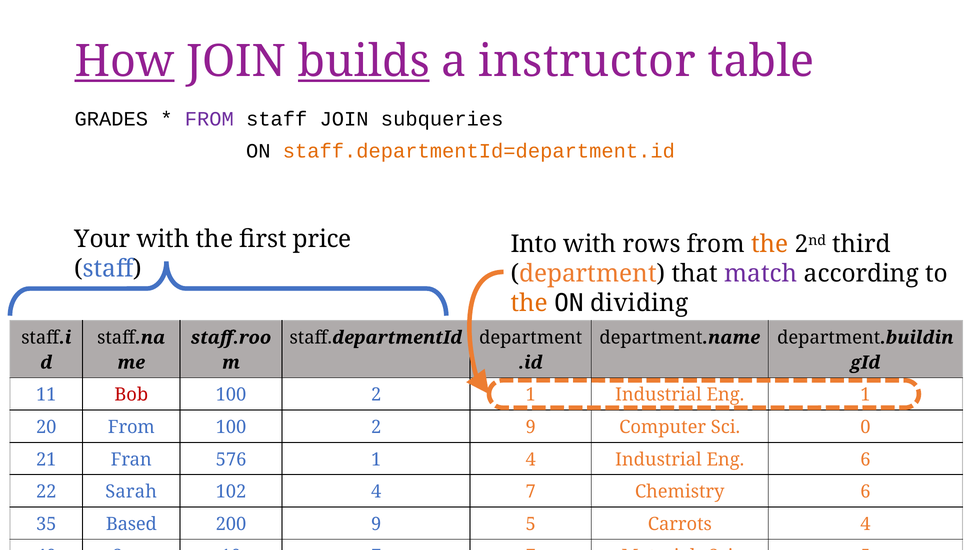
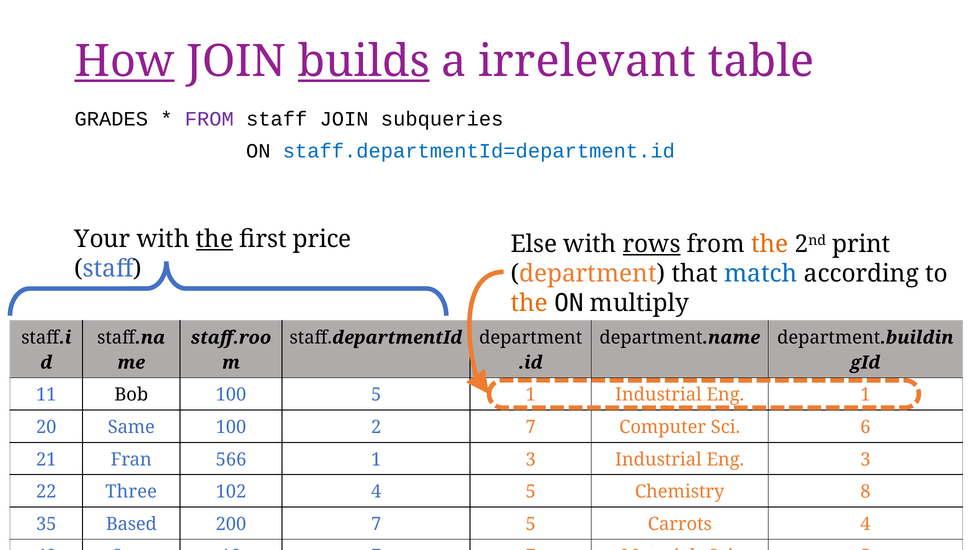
instructor: instructor -> irrelevant (587, 62)
staff.departmentId=department.id colour: orange -> blue (479, 151)
the underline: none -> present (215, 239)
Into: Into -> Else (534, 244)
rows underline: none -> present (652, 244)
third: third -> print (862, 244)
match colour: purple -> blue (761, 274)
dividing: dividing -> multiply (639, 303)
Bob colour: red -> black (131, 395)
2: 2 -> 5 (376, 395)
20 From: From -> Same (131, 427)
2 9: 9 -> 7 (531, 427)
0: 0 -> 6 (865, 427)
576: 576 -> 566 (231, 460)
1 4: 4 -> 3 (531, 460)
Eng 6: 6 -> 3 (865, 460)
Sarah: Sarah -> Three (131, 492)
4 7: 7 -> 5 (531, 492)
Chemistry 6: 6 -> 8 (865, 492)
200 9: 9 -> 7 (376, 524)
